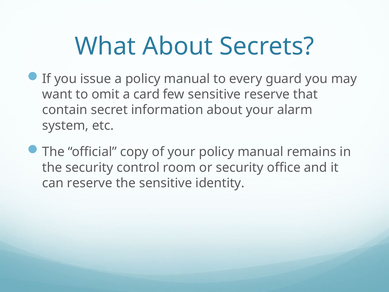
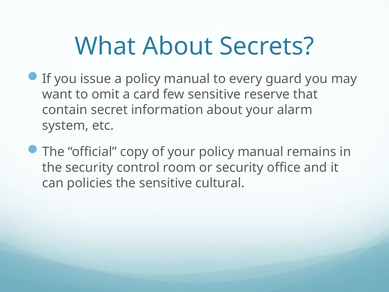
can reserve: reserve -> policies (90, 183)
identity: identity -> cultural (220, 183)
